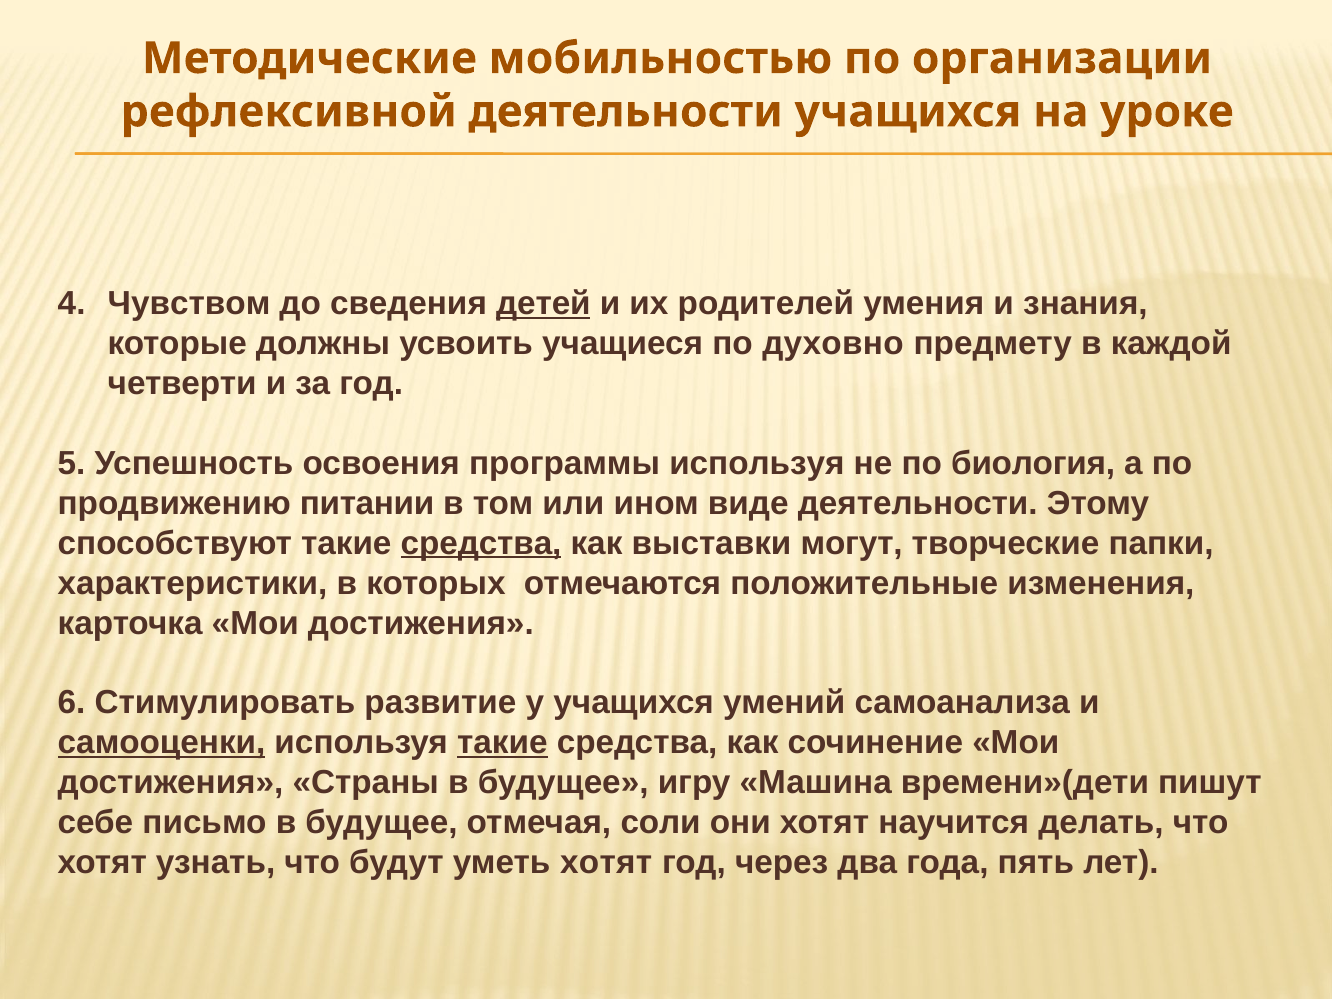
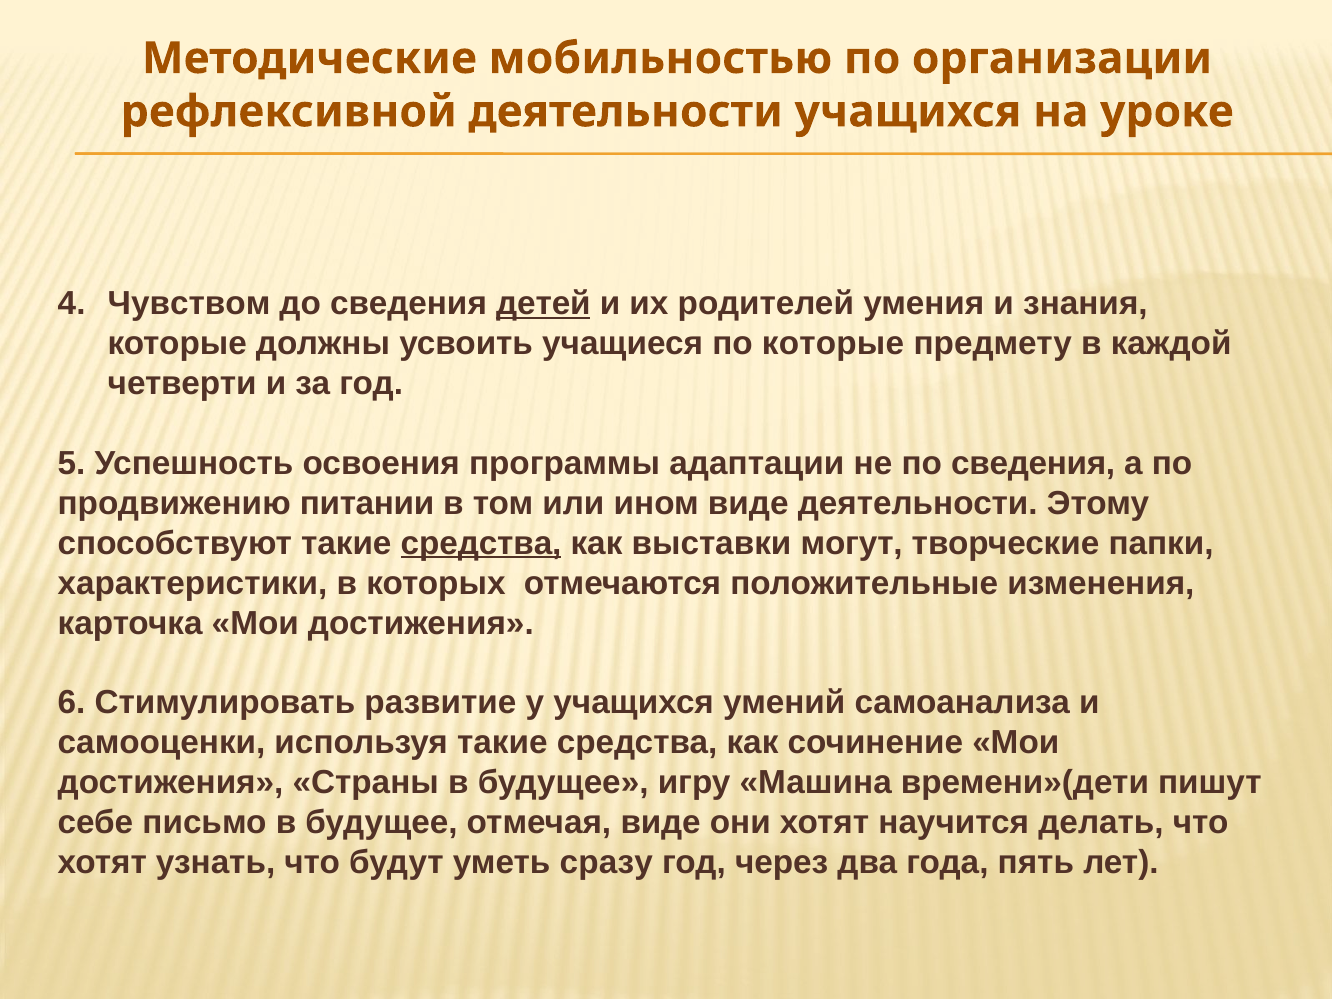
по духовно: духовно -> которые (833, 343)
программы используя: используя -> адаптации (757, 463)
по биология: биология -> сведения (1033, 463)
самооценки underline: present -> none (162, 743)
такие underline: present -> none (502, 743)
отмечая соли: соли -> виде (661, 823)
уметь хотят: хотят -> сразу (606, 863)
